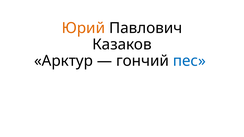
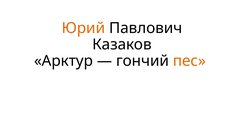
пес colour: blue -> orange (189, 61)
